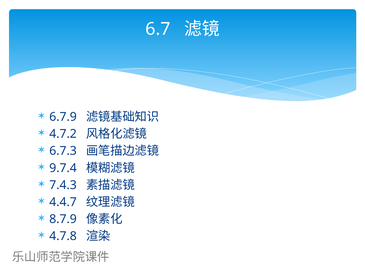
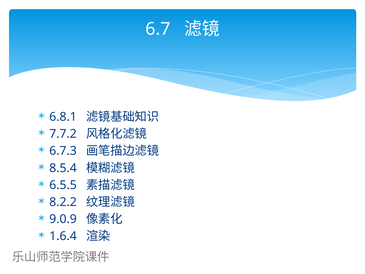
6.7.9: 6.7.9 -> 6.8.1 (63, 117)
4.7.2: 4.7.2 -> 7.7.2 (63, 134)
9.7.4: 9.7.4 -> 8.5.4 (63, 168)
7.4.3: 7.4.3 -> 6.5.5 (63, 185)
4.4.7: 4.4.7 -> 8.2.2 (63, 202)
8.7.9: 8.7.9 -> 9.0.9 (63, 219)
4.7.8: 4.7.8 -> 1.6.4 (63, 236)
